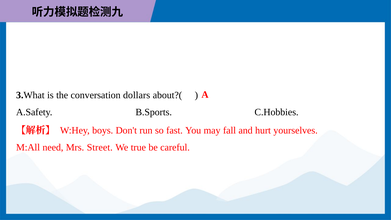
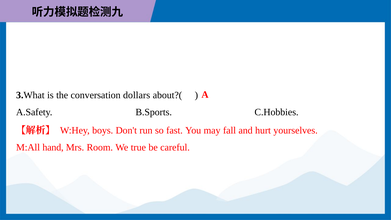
need: need -> hand (53, 147)
Street: Street -> Room (100, 147)
